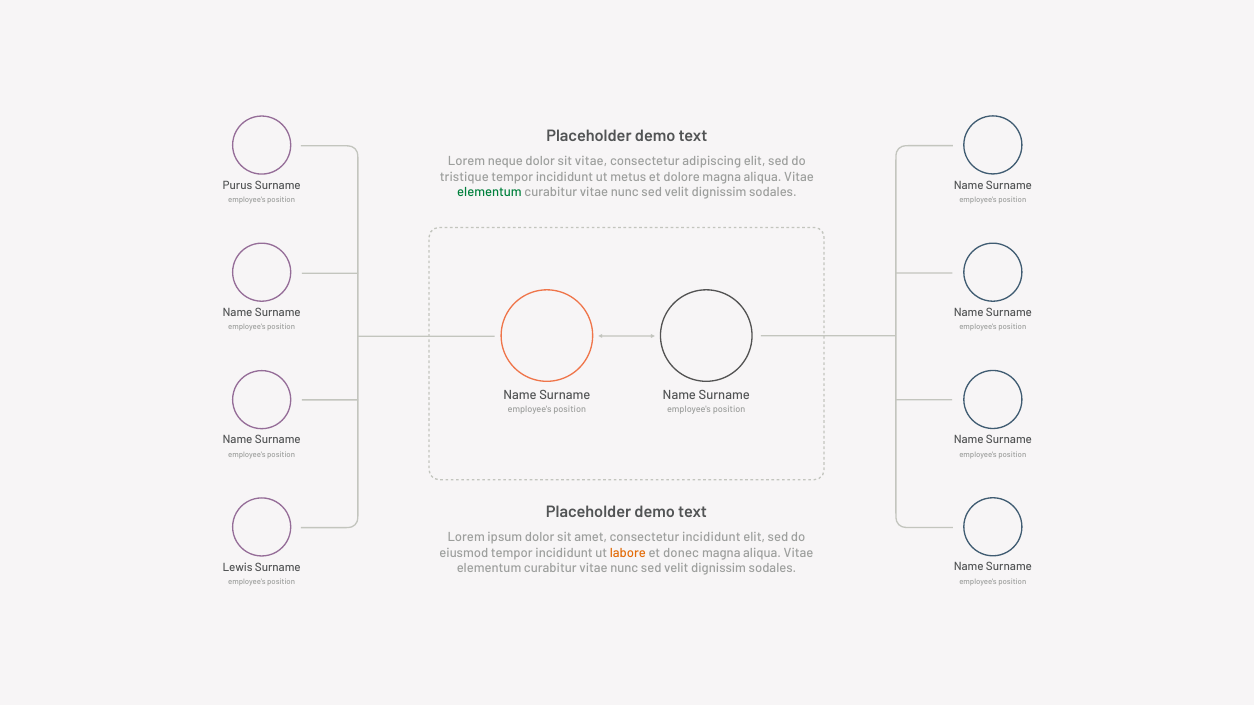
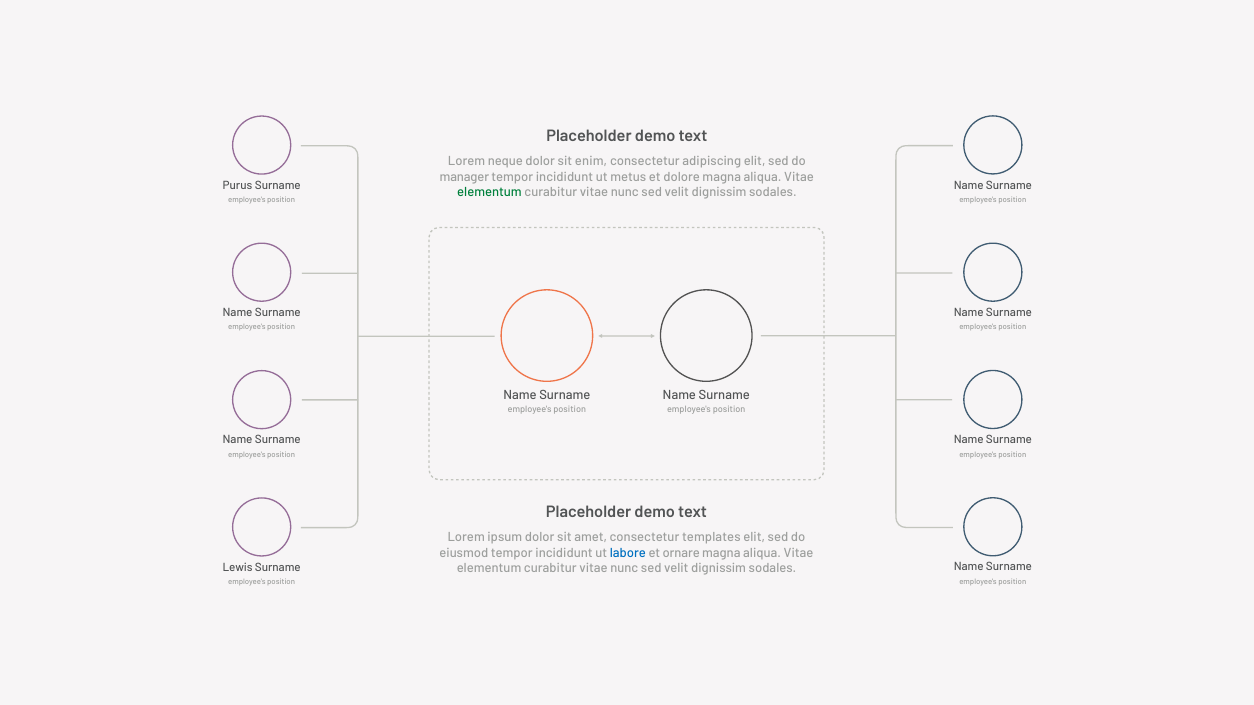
sit vitae: vitae -> enim (591, 161)
tristique: tristique -> manager (464, 177)
consectetur incididunt: incididunt -> templates (711, 538)
labore colour: orange -> blue (628, 553)
donec: donec -> ornare (681, 553)
